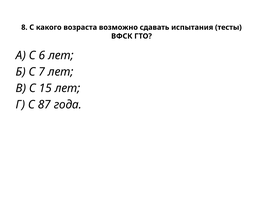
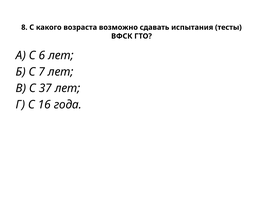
15: 15 -> 37 (45, 88)
87: 87 -> 16 (44, 104)
